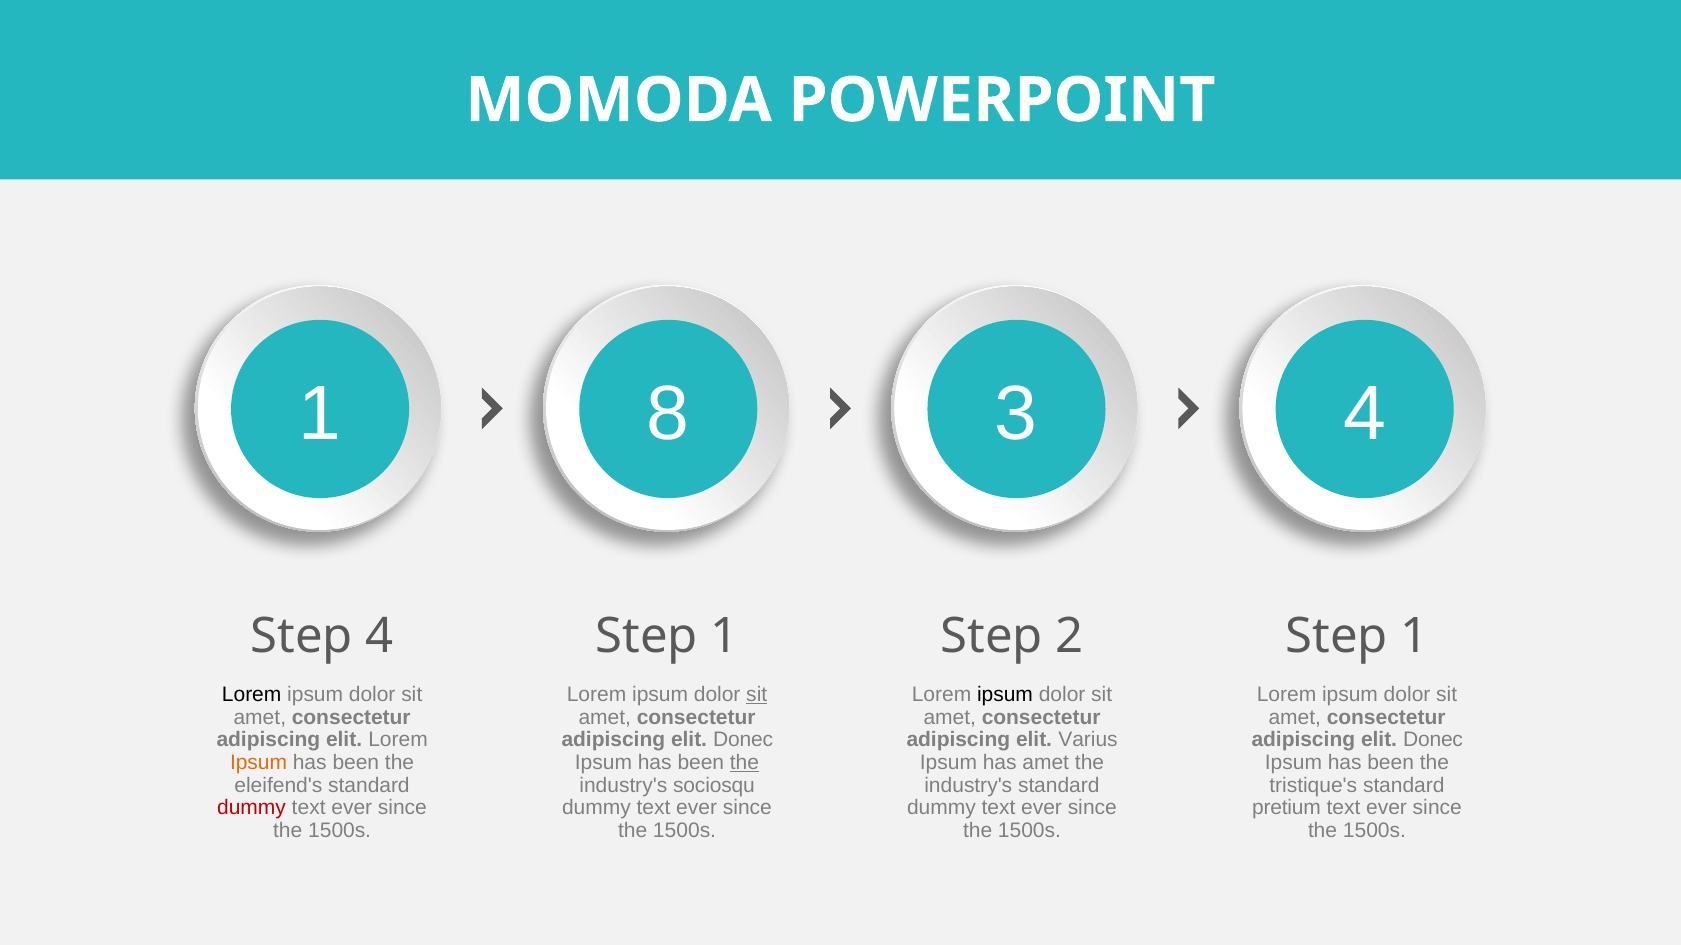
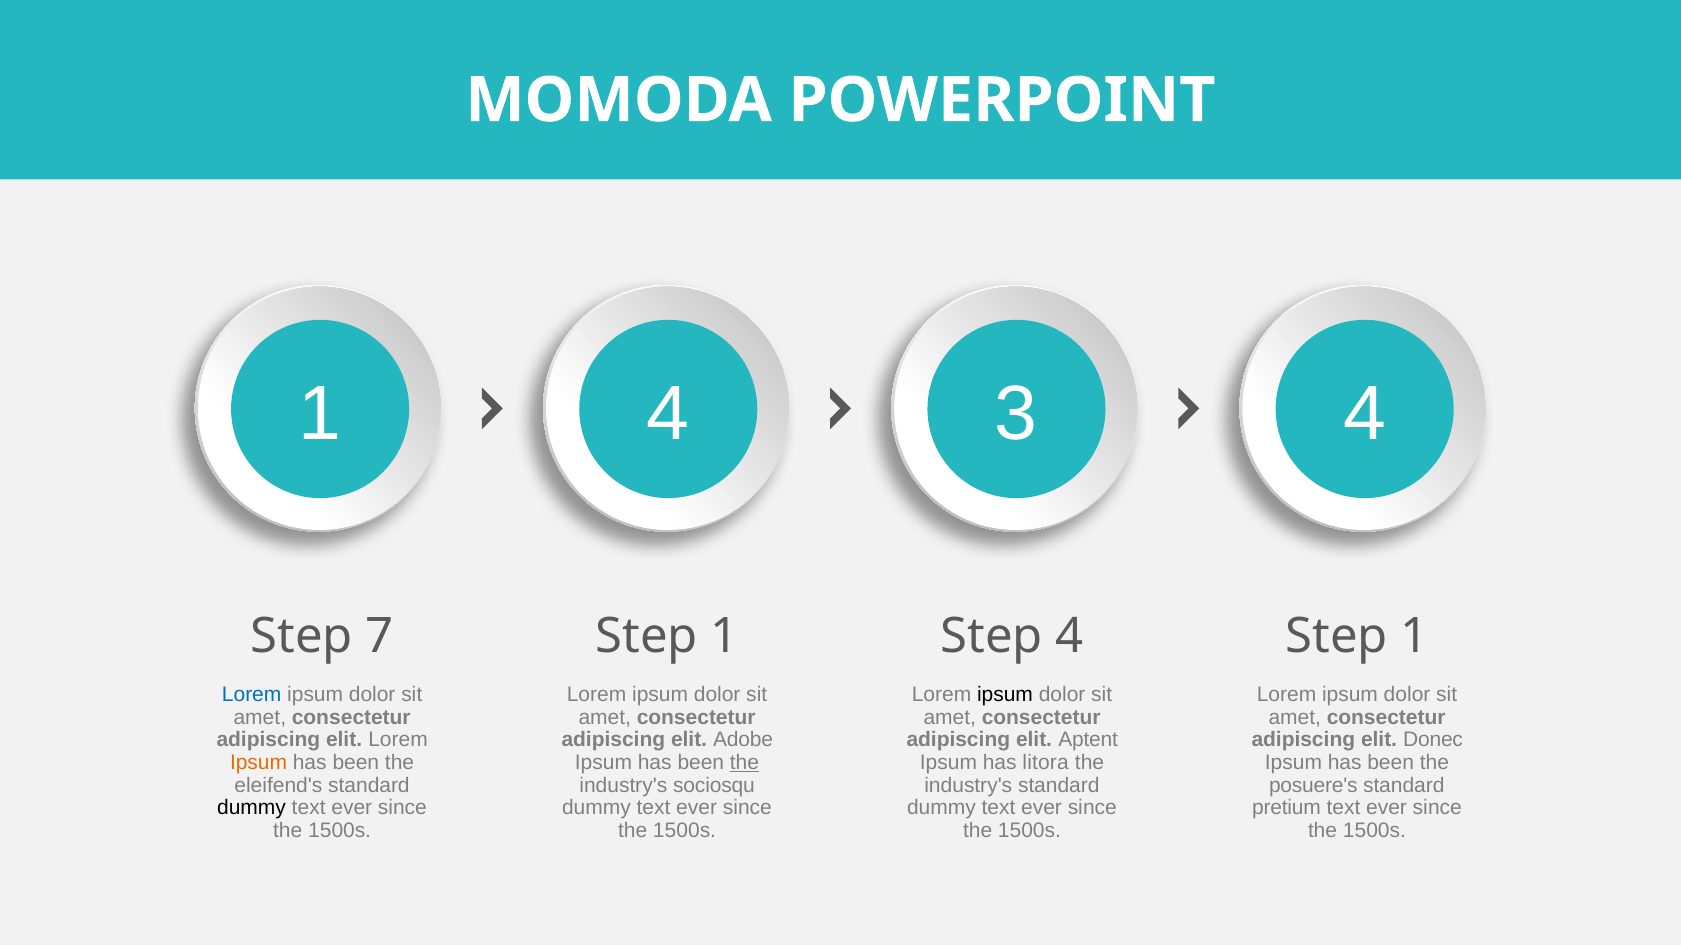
1 8: 8 -> 4 (668, 415)
Step 4: 4 -> 7 (380, 637)
Step 2: 2 -> 4 (1070, 637)
Lorem colour: black -> blue (252, 695)
sit underline: present -> none (757, 695)
Donec: Donec -> Adobe (743, 740)
Varius: Varius -> Aptent (1088, 740)
has amet: amet -> litora (1046, 763)
tristique's: tristique's -> posuere's (1313, 786)
dummy colour: red -> black (252, 808)
